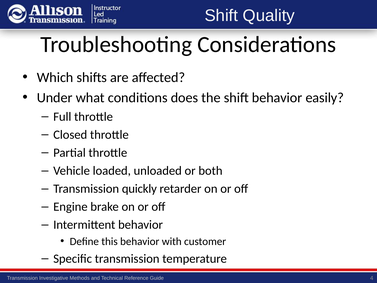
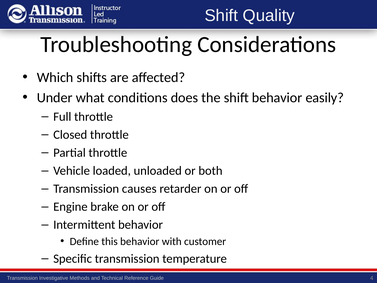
quickly: quickly -> causes (139, 189)
